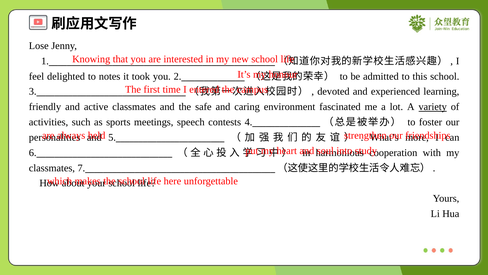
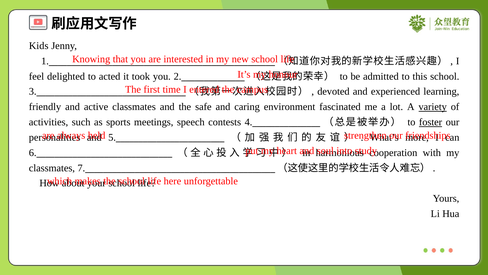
Lose: Lose -> Kids (39, 46)
notes: notes -> acted (110, 76)
foster underline: none -> present (431, 122)
